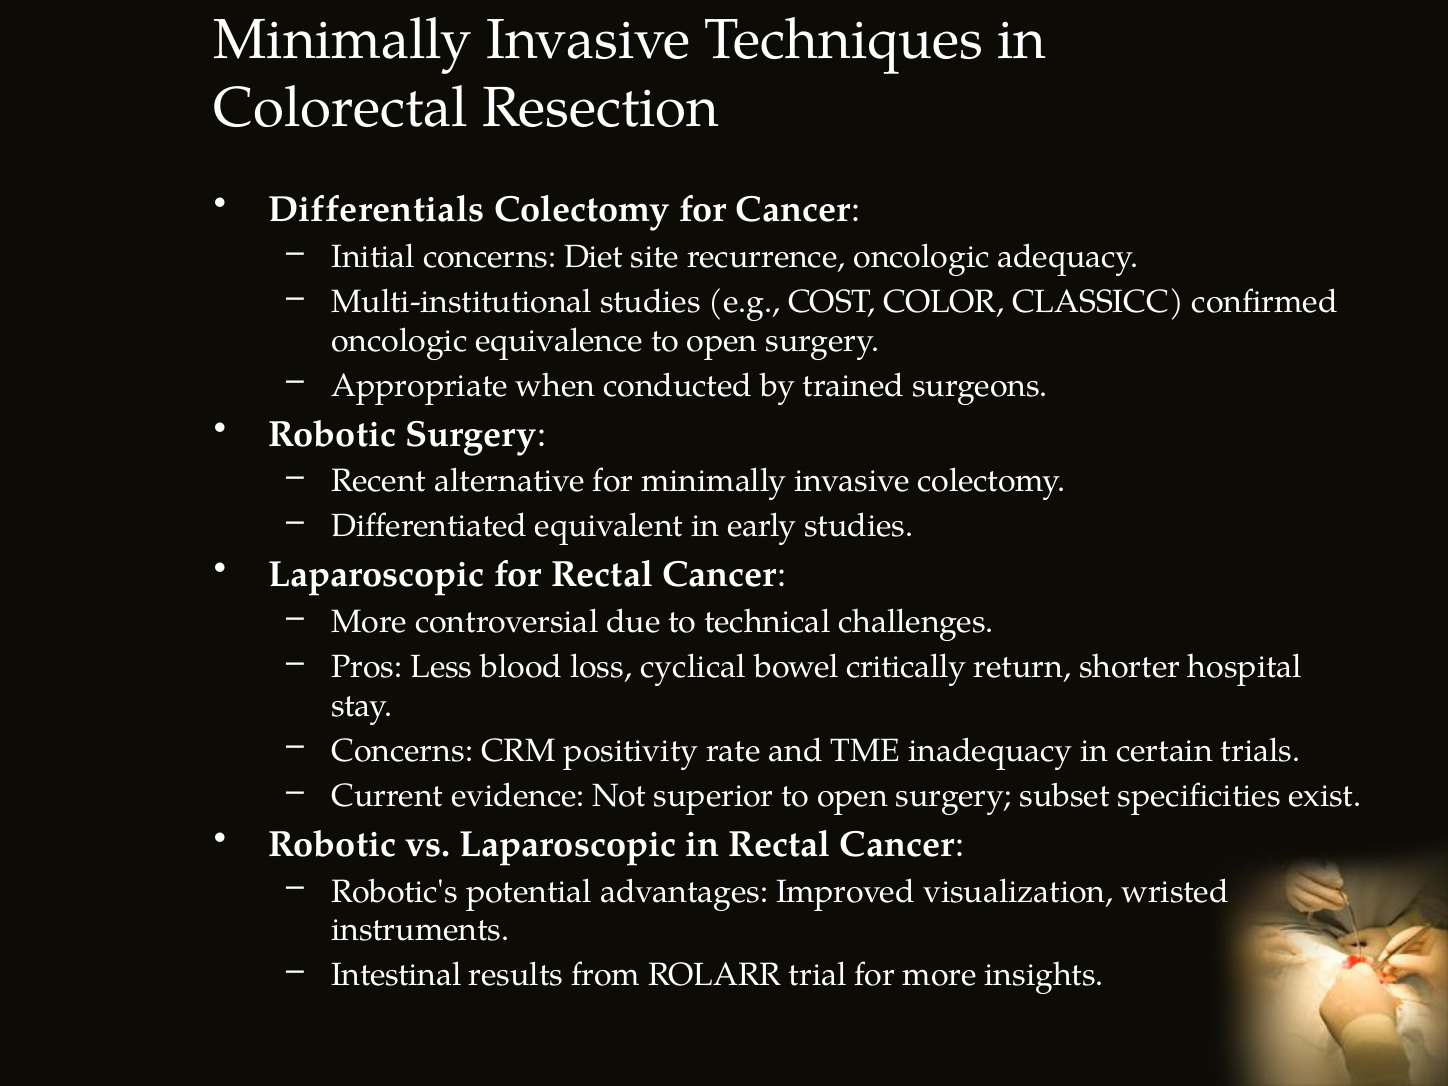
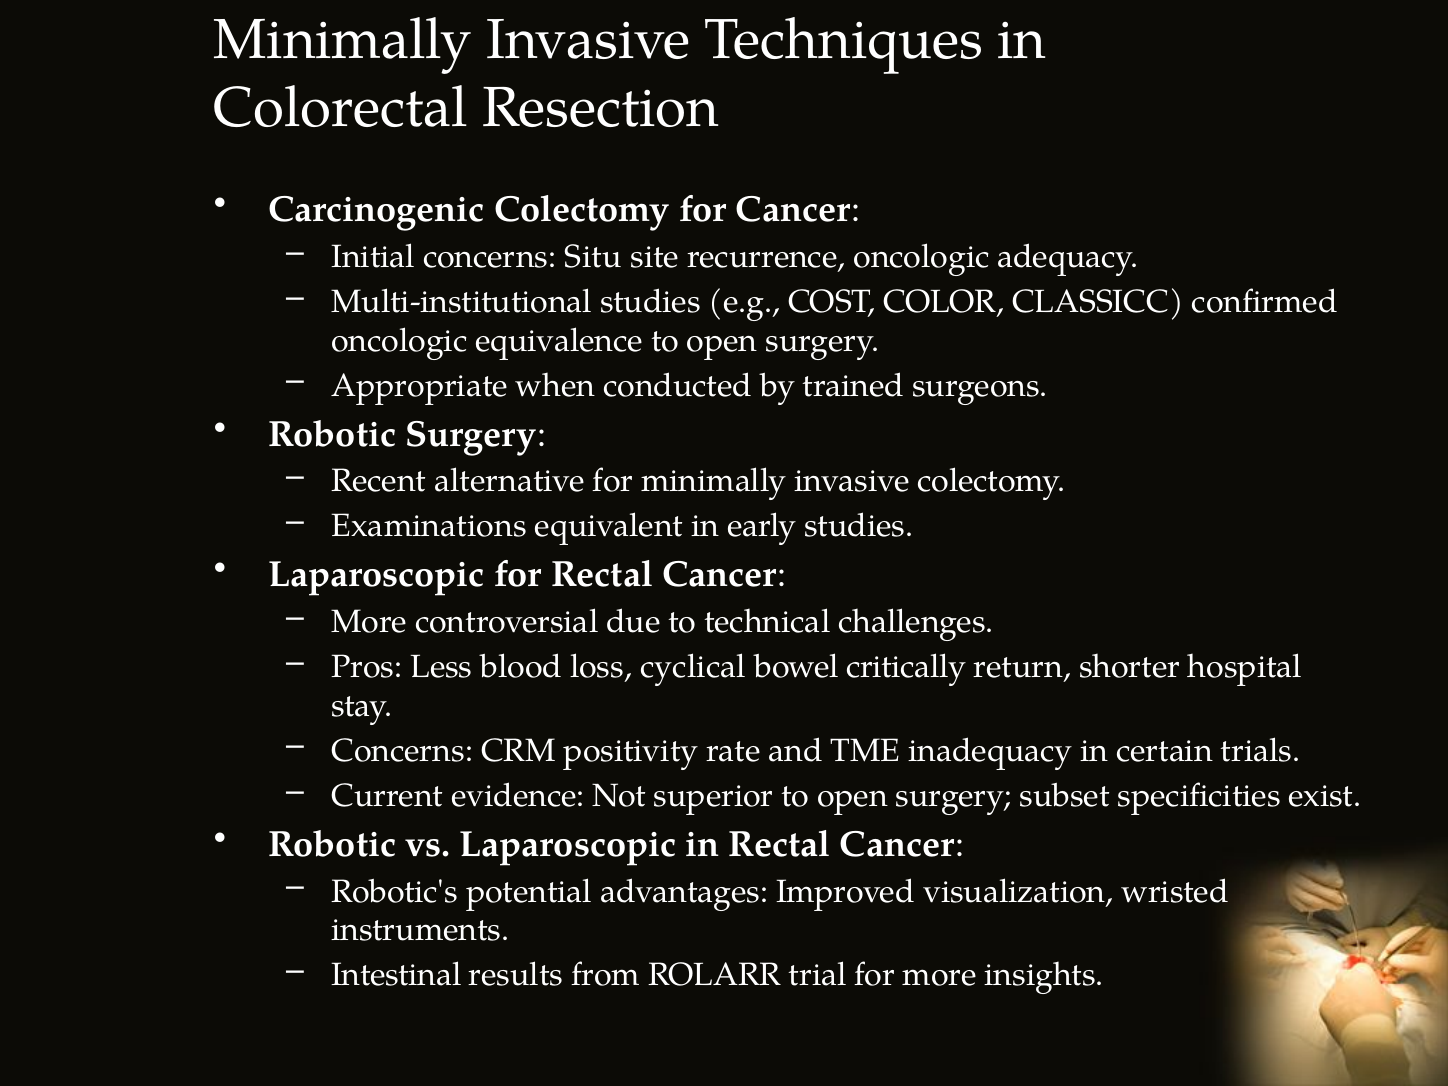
Differentials: Differentials -> Carcinogenic (377, 210)
Diet: Diet -> Situ (593, 257)
Differentiated: Differentiated -> Examinations (429, 526)
